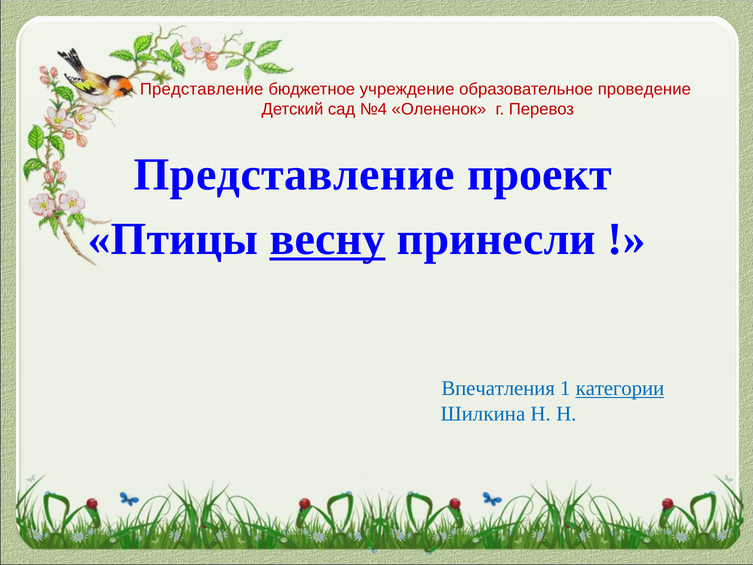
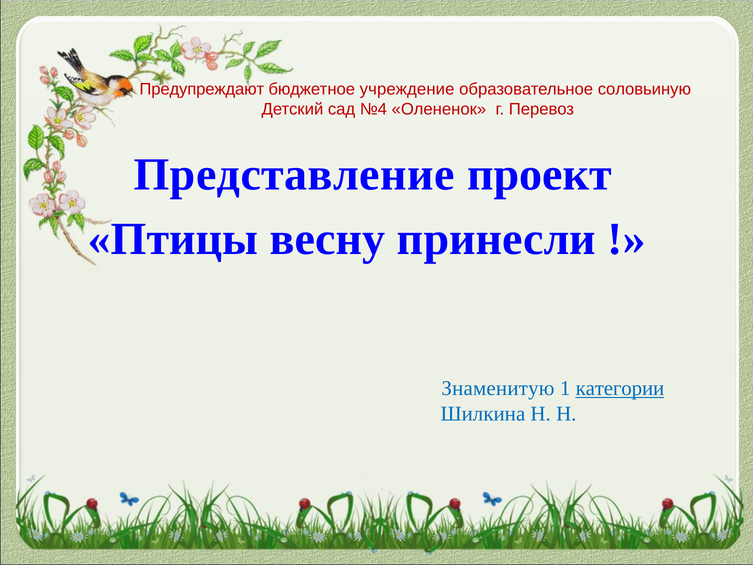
Представление: Представление -> Предупреждают (202, 89)
проведение: проведение -> соловьиную (644, 89)
весну underline: present -> none (328, 239)
Впечатления: Впечатления -> Знаменитую (498, 388)
